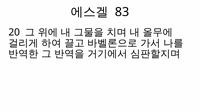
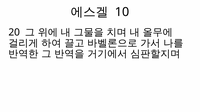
83: 83 -> 10 (122, 12)
